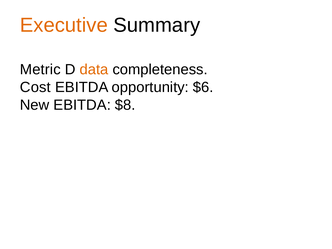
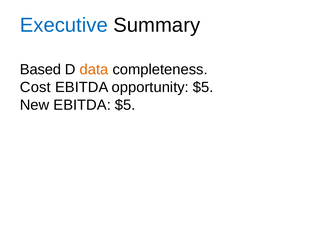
Executive colour: orange -> blue (64, 25)
Metric: Metric -> Based (40, 70)
opportunity $6: $6 -> $5 (203, 87)
EBITDA $8: $8 -> $5 (125, 105)
